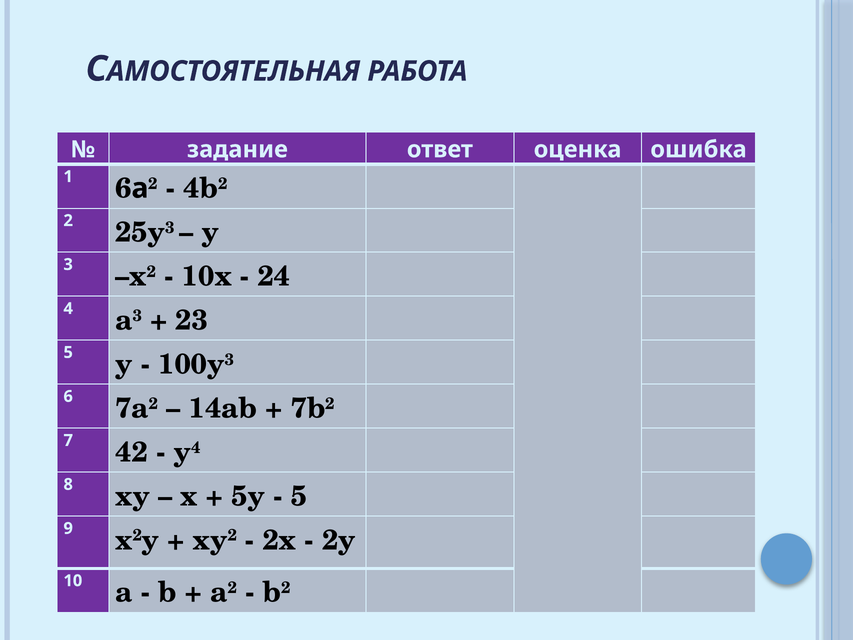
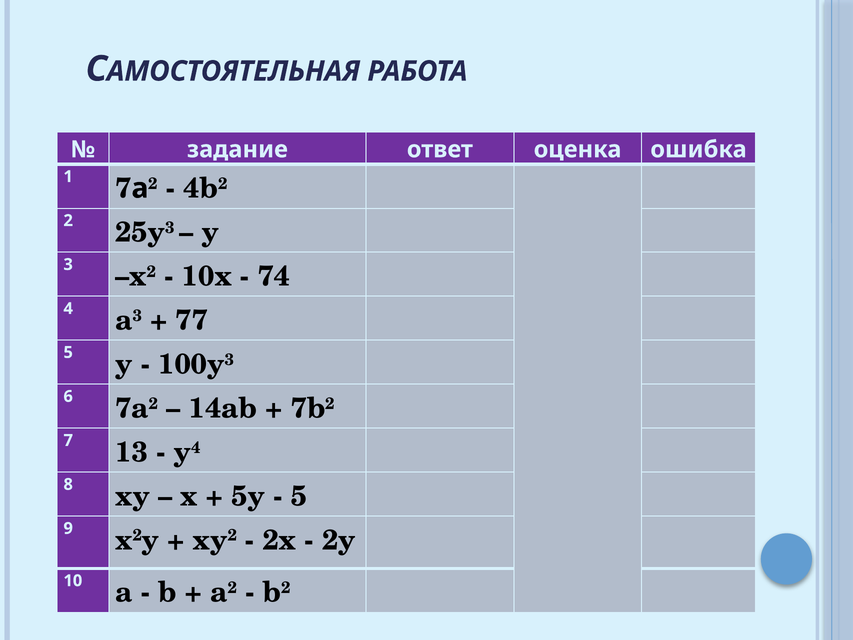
1 6: 6 -> 7 (123, 188)
24: 24 -> 74 (274, 276)
23: 23 -> 77 (192, 320)
42: 42 -> 13 (132, 452)
